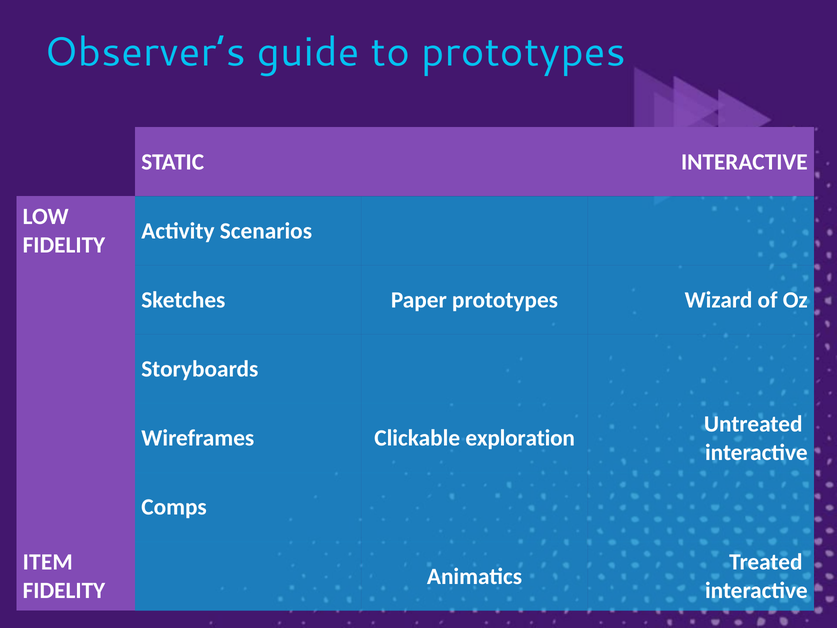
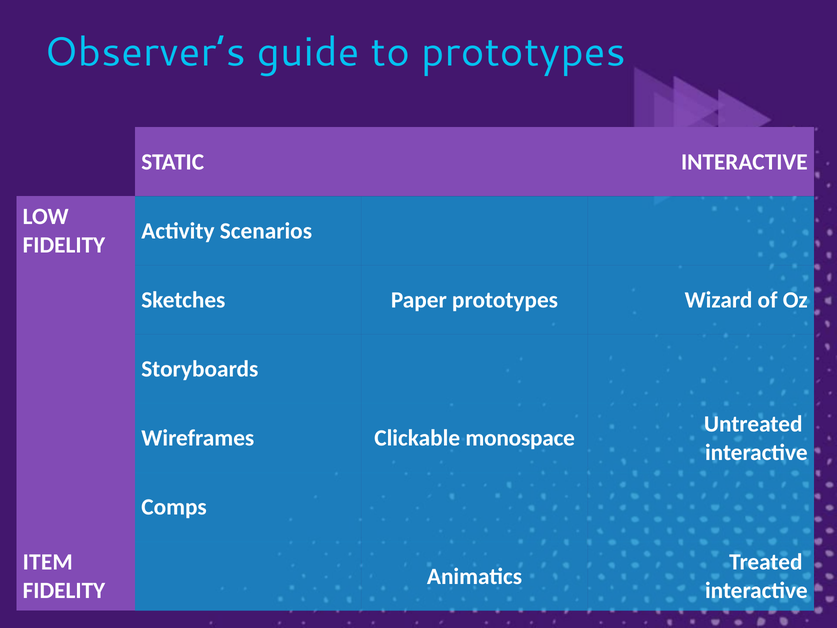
exploration: exploration -> monospace (520, 438)
